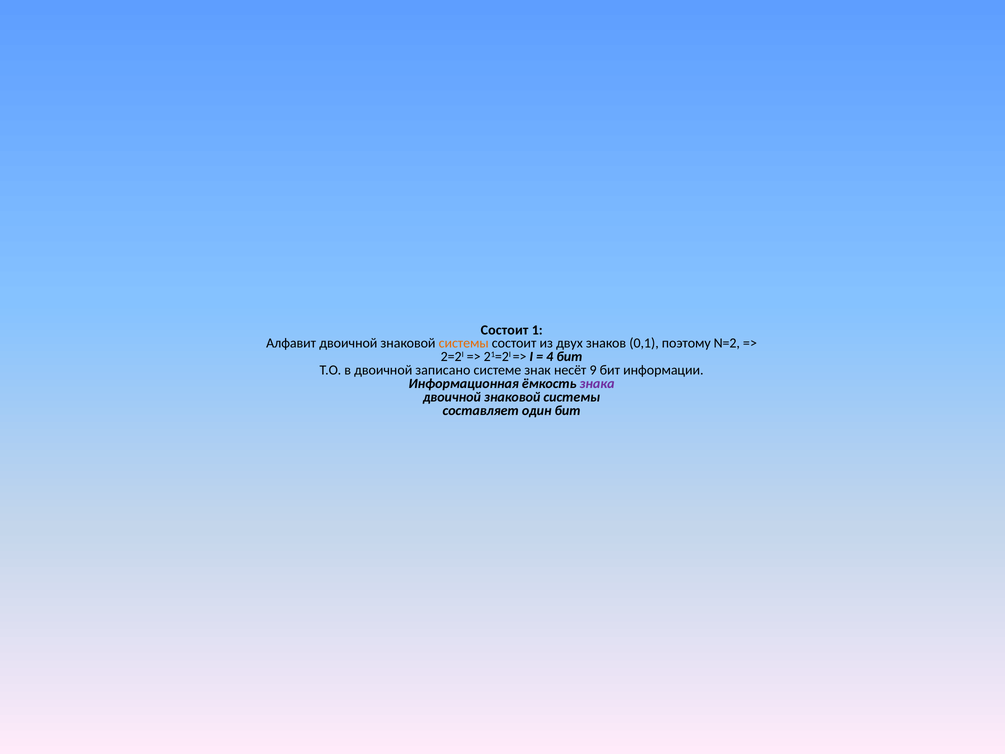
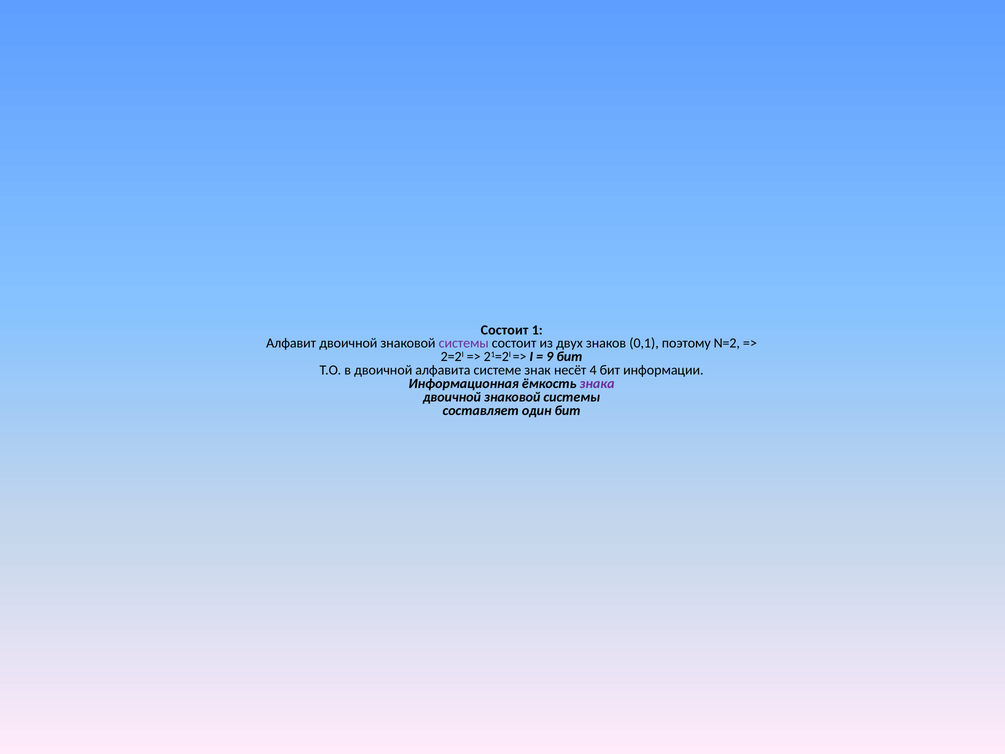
системы colour: orange -> purple (464, 343)
4: 4 -> 9 (550, 357)
записано: записано -> алфавита (443, 370)
9: 9 -> 4 (593, 370)
